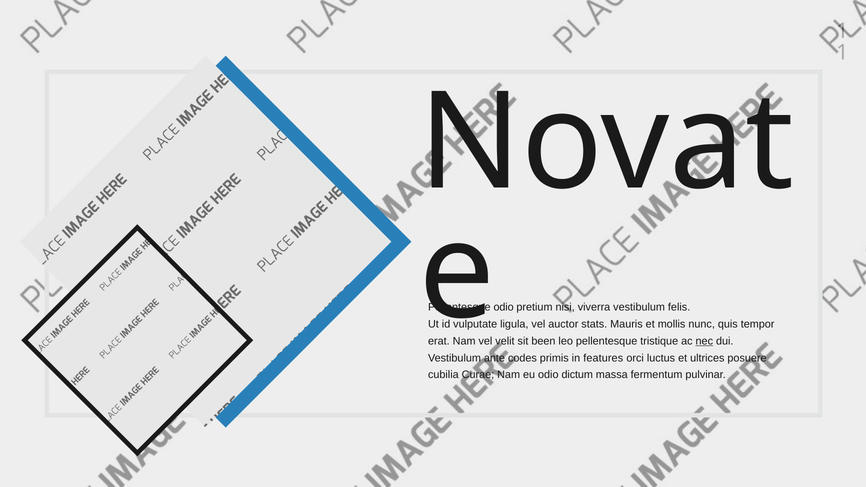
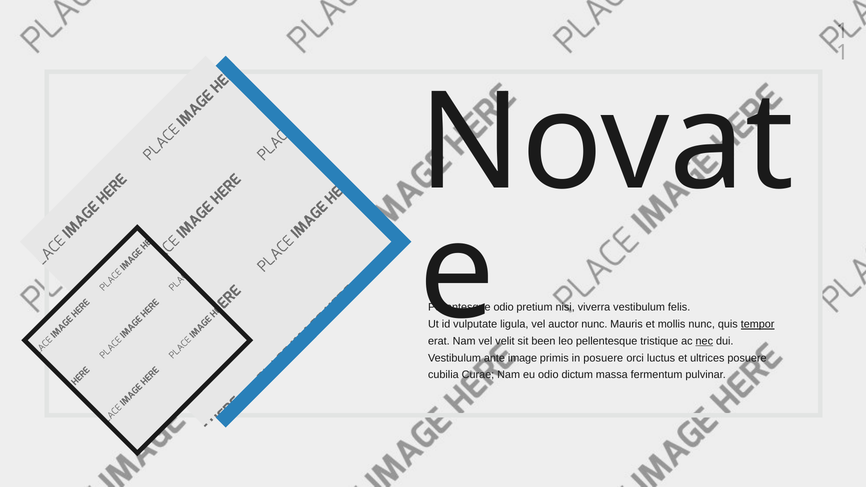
auctor stats: stats -> nunc (594, 324)
tempor underline: none -> present (758, 324)
codes: codes -> image (522, 358)
in features: features -> posuere (603, 358)
